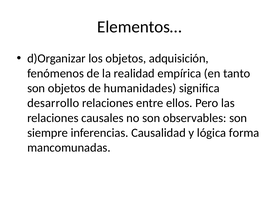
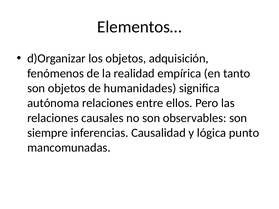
desarrollo: desarrollo -> autónoma (53, 103)
forma: forma -> punto (244, 133)
